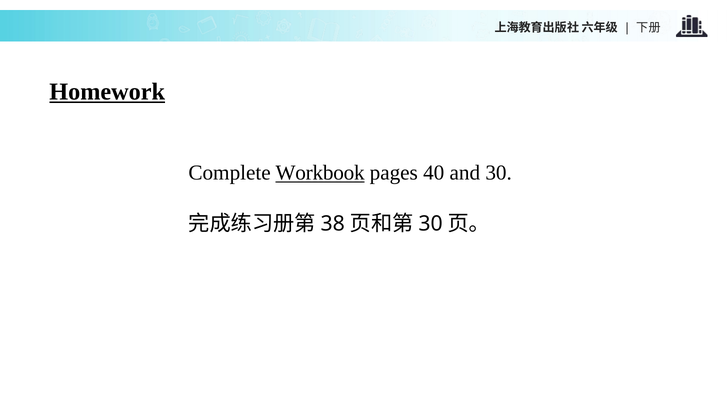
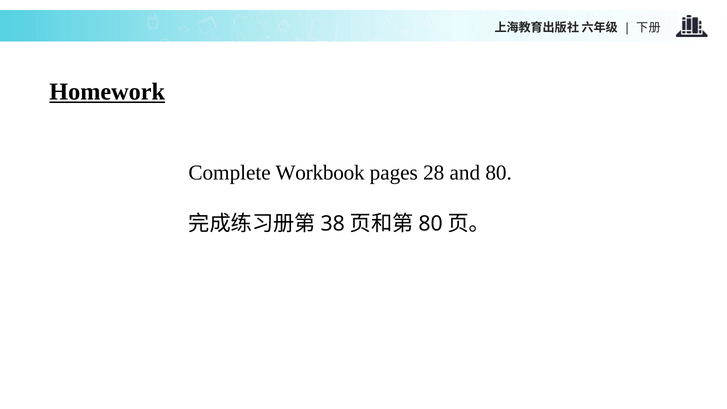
Workbook underline: present -> none (320, 173)
40: 40 -> 28 (434, 173)
and 30: 30 -> 80 (499, 173)
30: 30 -> 80 (431, 224)
